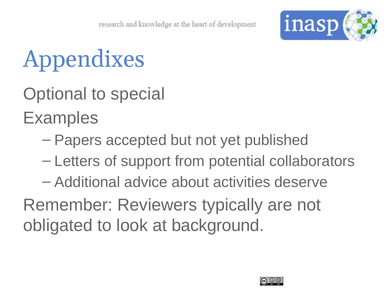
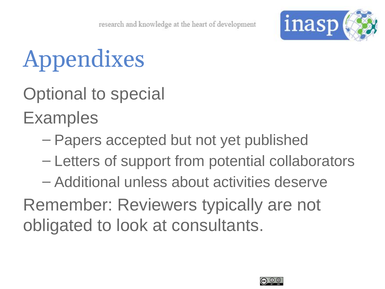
advice: advice -> unless (146, 182)
background: background -> consultants (218, 225)
